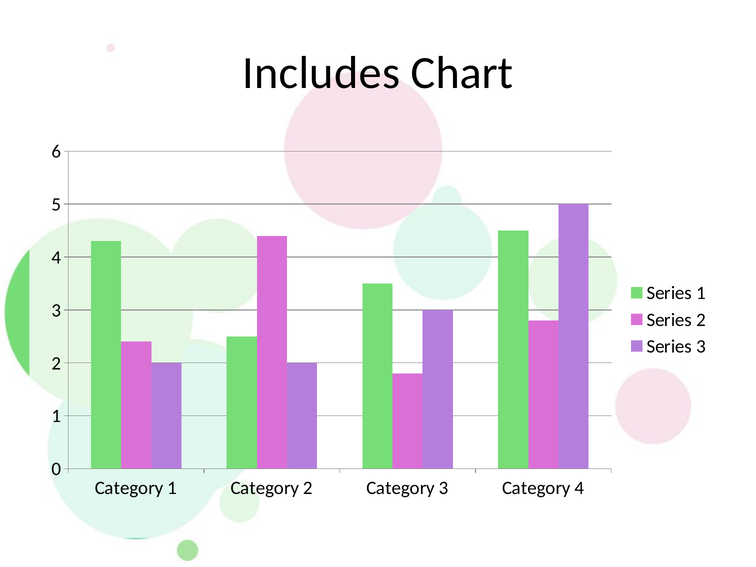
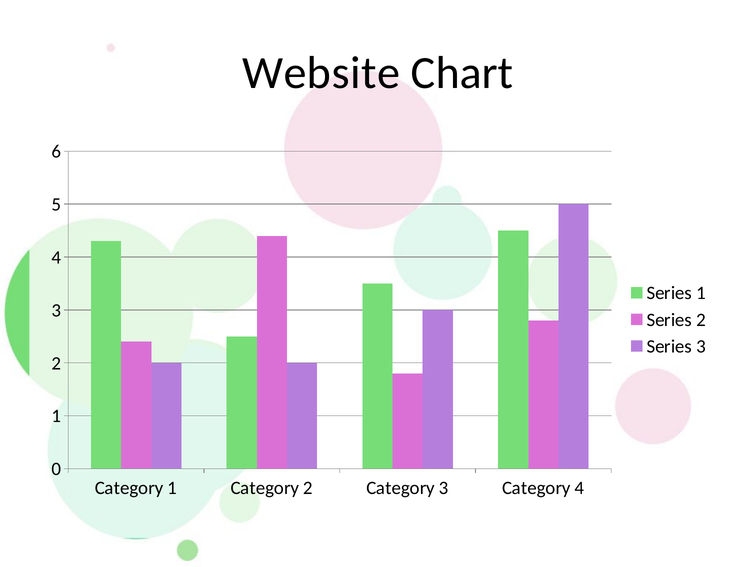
Includes: Includes -> Website (321, 73)
